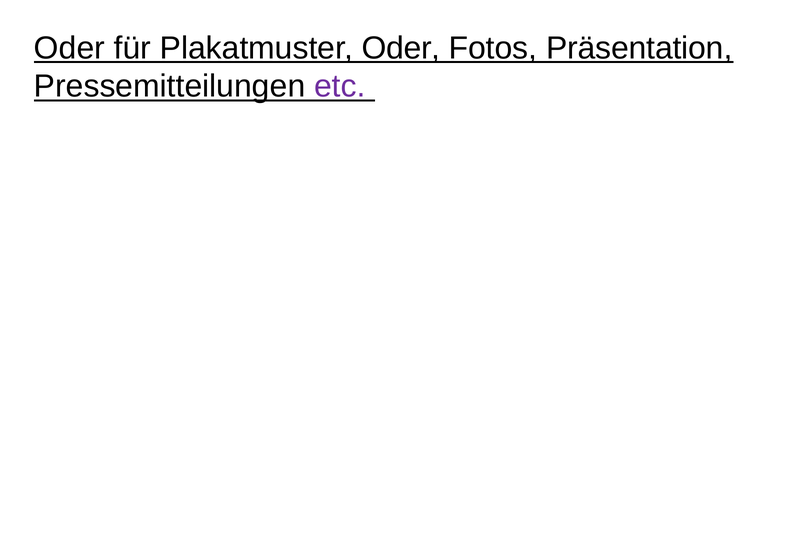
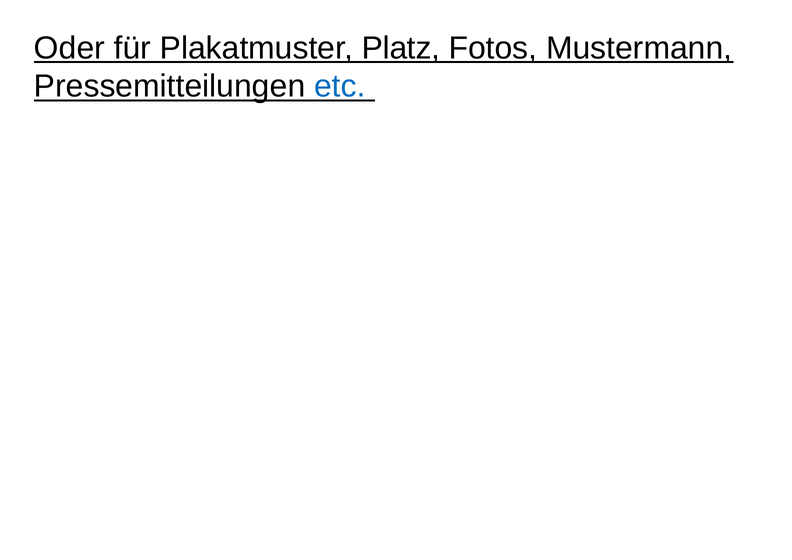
Plakatmuster Oder: Oder -> Platz (401, 48)
Fotos Präsentation: Präsentation -> Mustermann (639, 48)
etc colour: purple -> blue (340, 86)
